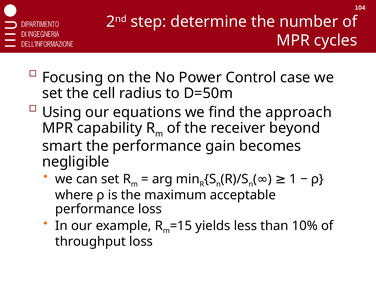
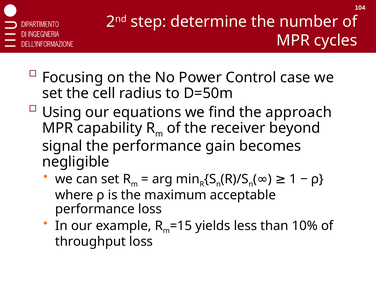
smart: smart -> signal (62, 146)
